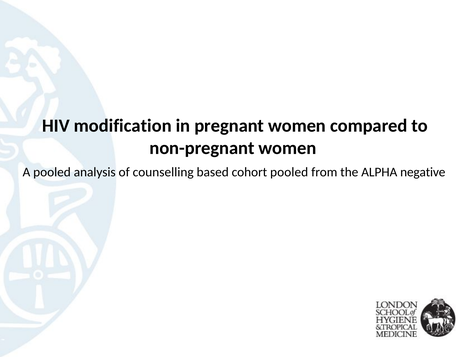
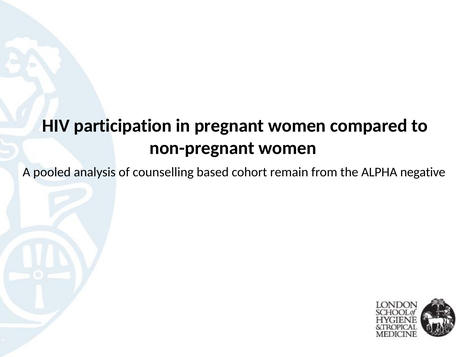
modification: modification -> participation (123, 126)
cohort pooled: pooled -> remain (289, 172)
